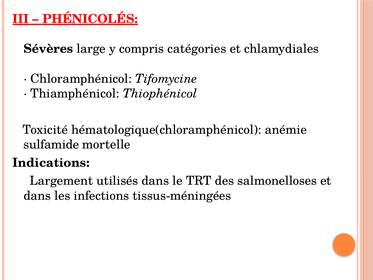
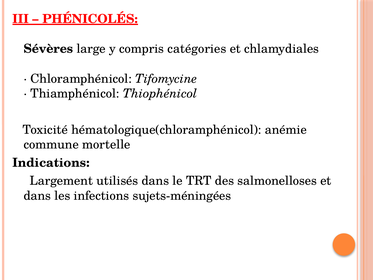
sulfamide: sulfamide -> commune (51, 144)
tissus-méningées: tissus-méningées -> sujets-méningées (182, 195)
